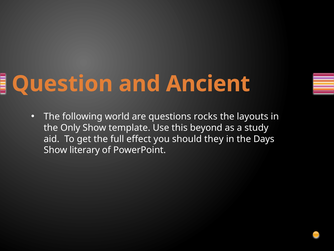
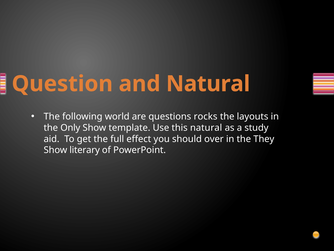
and Ancient: Ancient -> Natural (208, 84)
this beyond: beyond -> natural (206, 128)
they: they -> over (214, 139)
Days: Days -> They (264, 139)
